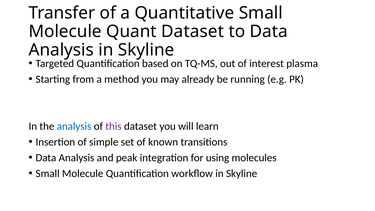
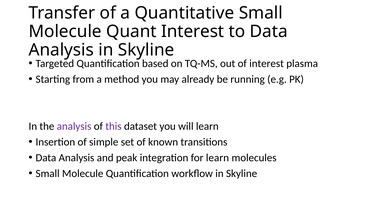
Quant Dataset: Dataset -> Interest (193, 32)
analysis colour: blue -> purple (74, 126)
for using: using -> learn (217, 158)
